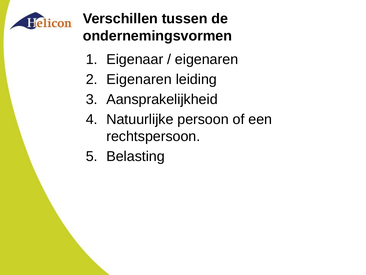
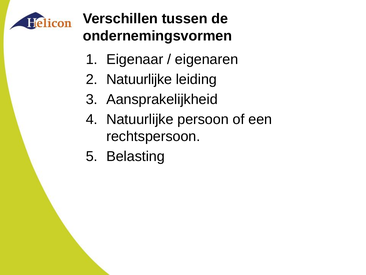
Eigenaren: Eigenaren -> Natuurlijke (139, 79)
